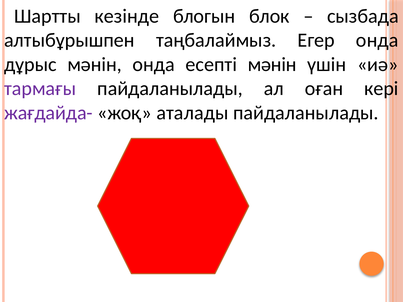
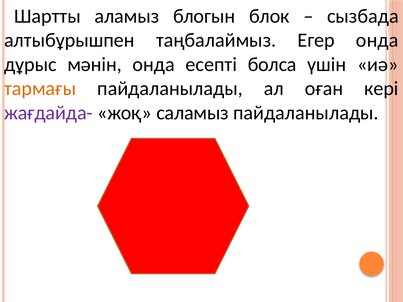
кезінде: кезінде -> аламыз (127, 16)
есепті мәнін: мәнін -> болса (272, 64)
тармағы colour: purple -> orange (40, 89)
аталады: аталады -> саламыз (193, 113)
